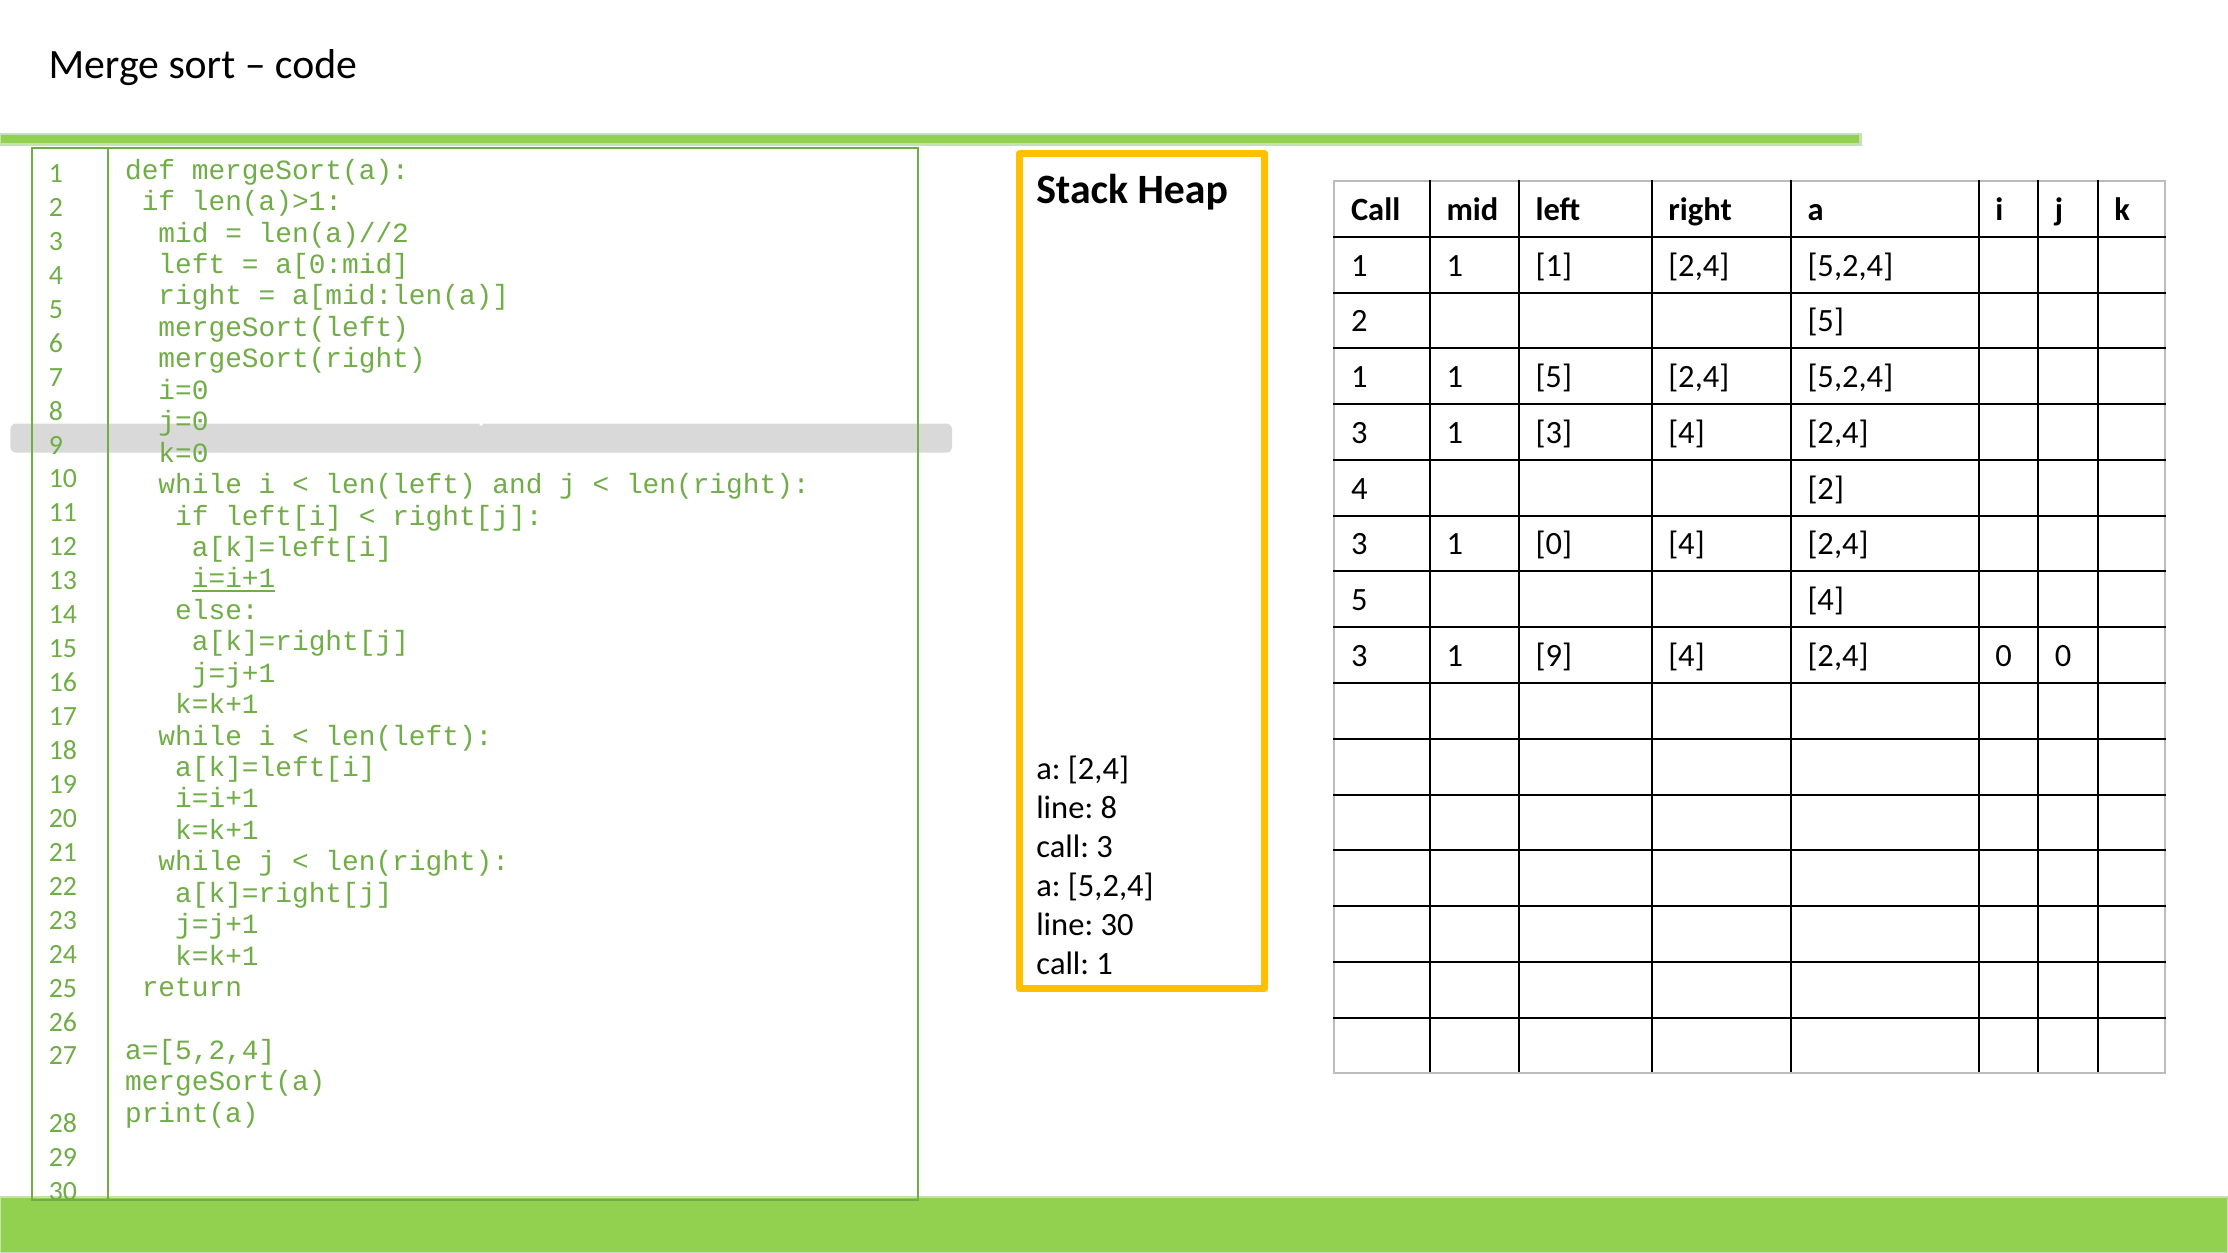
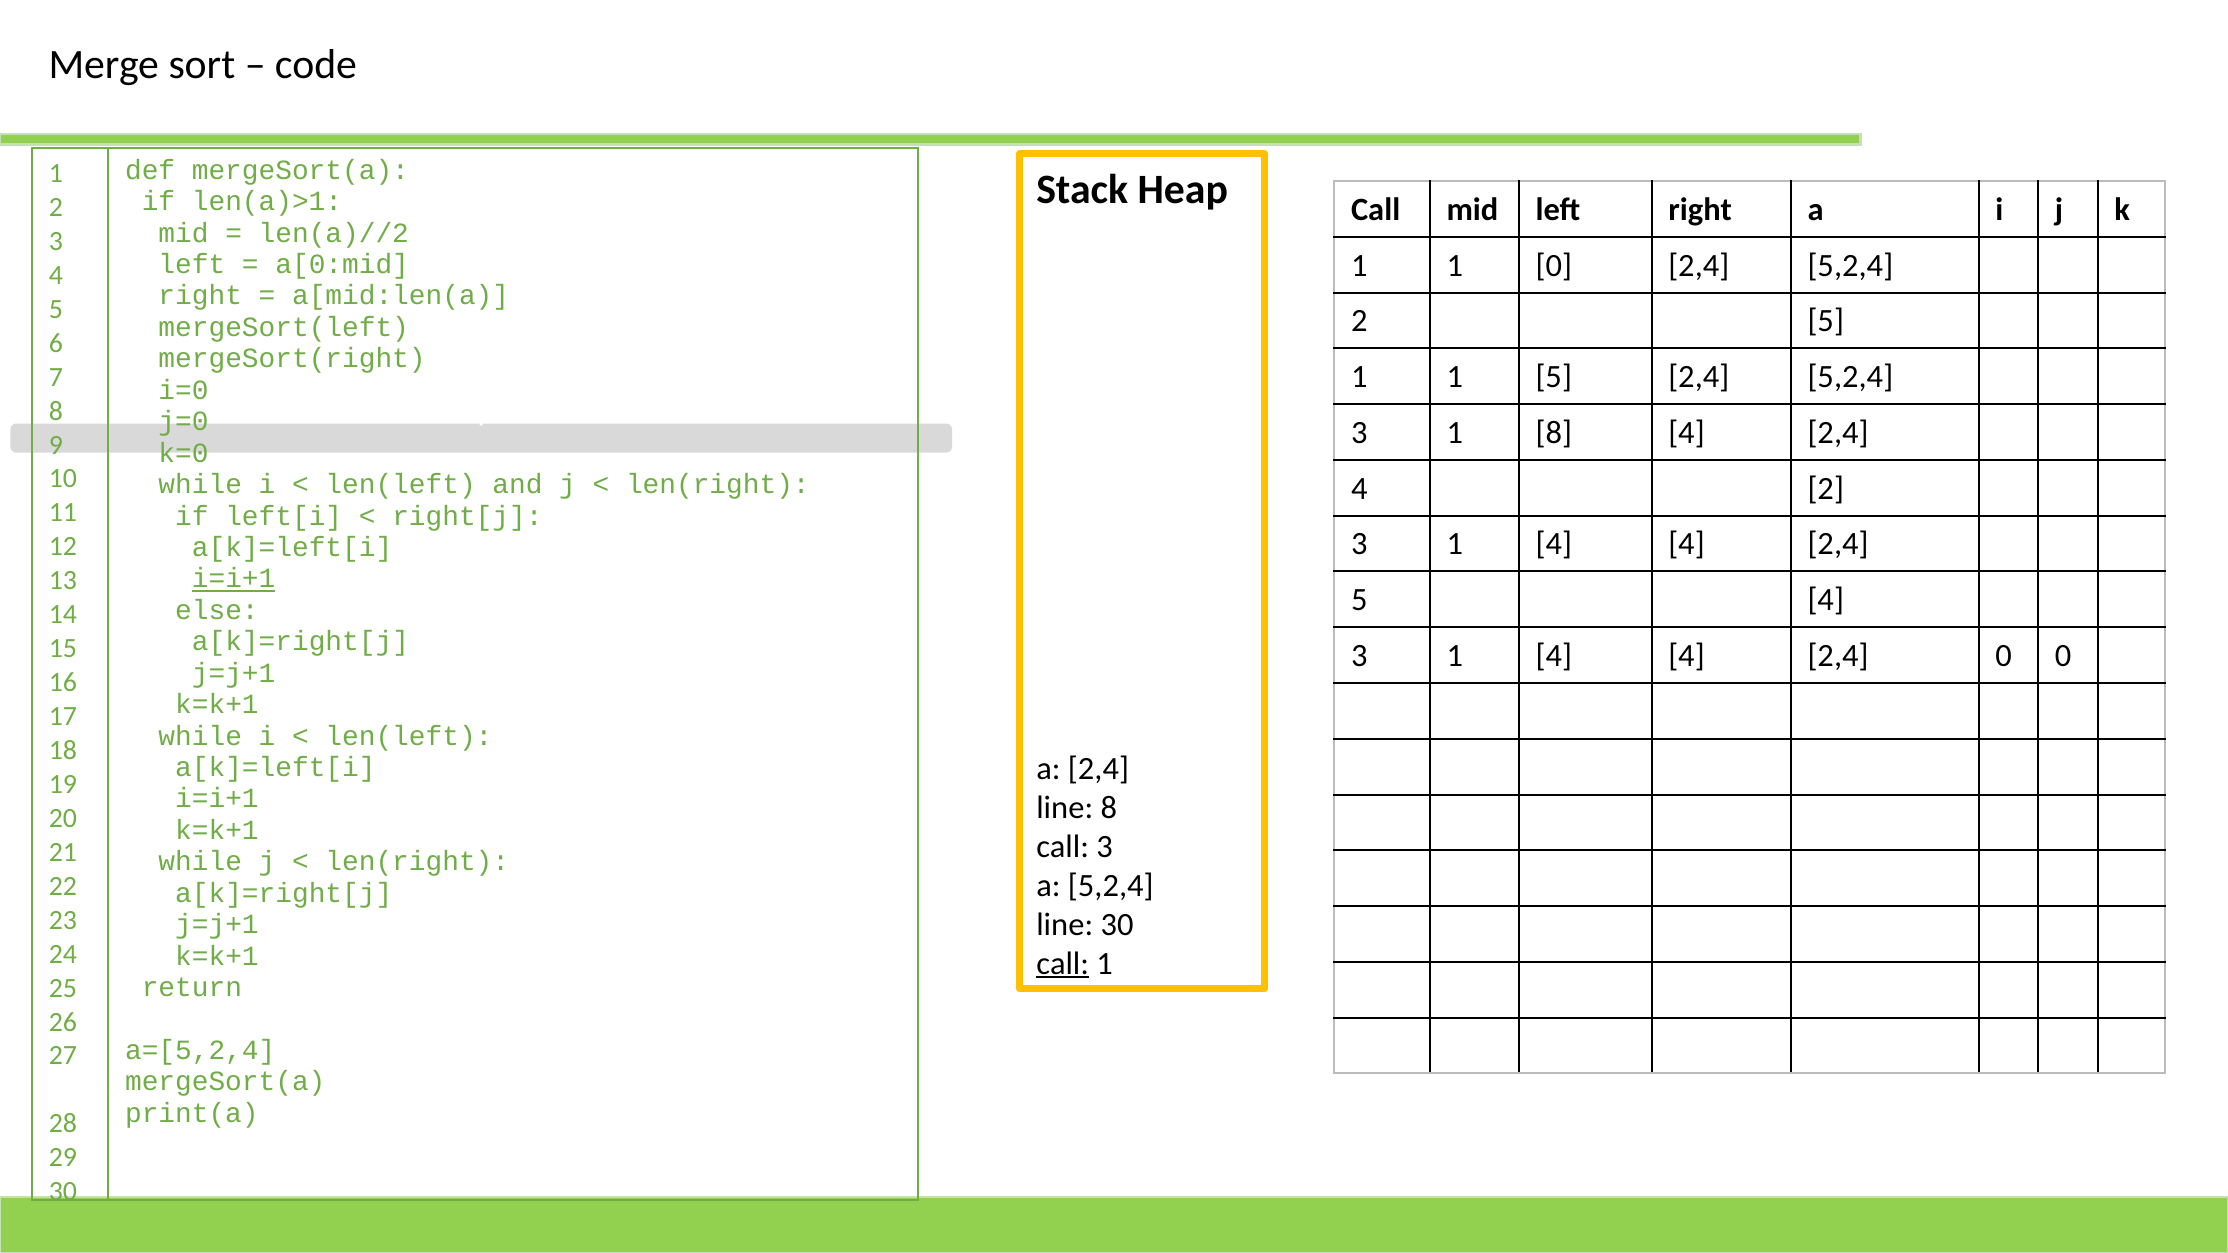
1 1 1: 1 -> 0 (1554, 265)
1 3: 3 -> 8 (1554, 433)
0: 0 -> 4 (1554, 544)
9: 9 -> 4 (1554, 656)
call underline: none -> present (1063, 964)
